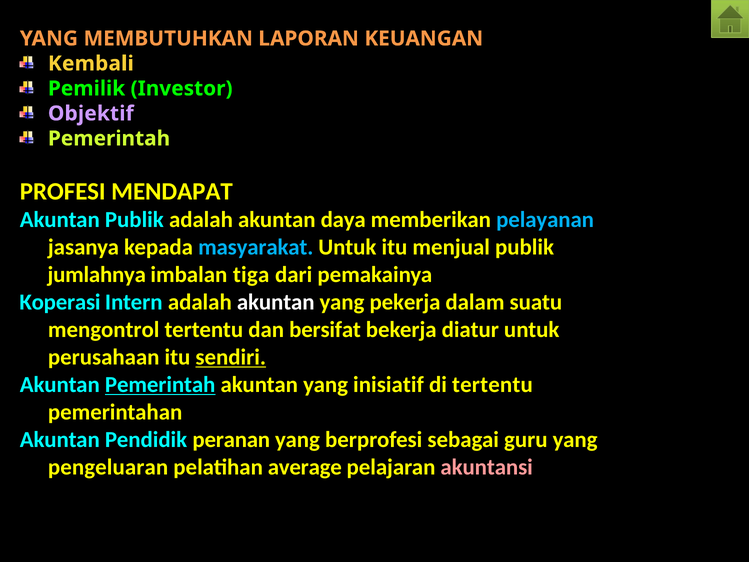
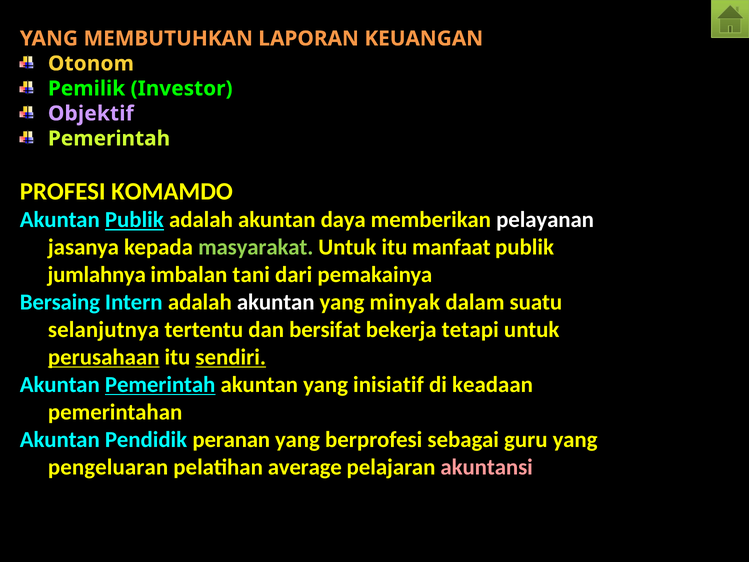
Kembali: Kembali -> Otonom (91, 64)
MENDAPAT: MENDAPAT -> KOMAMDO (172, 191)
Publik underline: none -> present (134, 220)
pelayanan colour: light blue -> white (545, 220)
masyarakat colour: light blue -> light green (256, 247)
menjual: menjual -> manfaat (451, 247)
tiga: tiga -> tani (251, 275)
Koperasi: Koperasi -> Bersaing (60, 302)
pekerja: pekerja -> minyak (405, 302)
mengontrol: mengontrol -> selanjutnya (104, 330)
diatur: diatur -> tetapi (470, 330)
perusahaan underline: none -> present (104, 357)
di tertentu: tertentu -> keadaan (493, 384)
